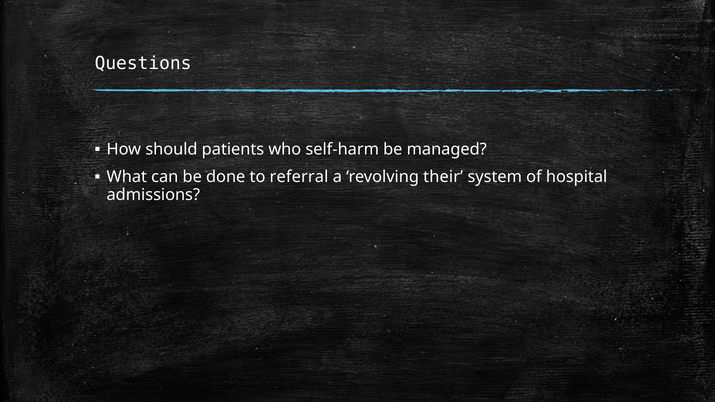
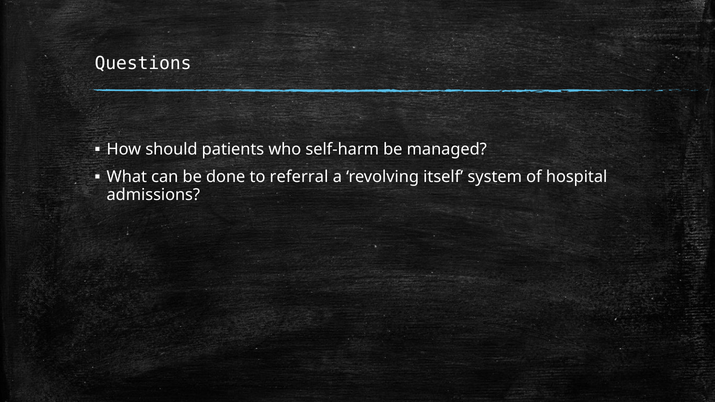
their: their -> itself (443, 177)
